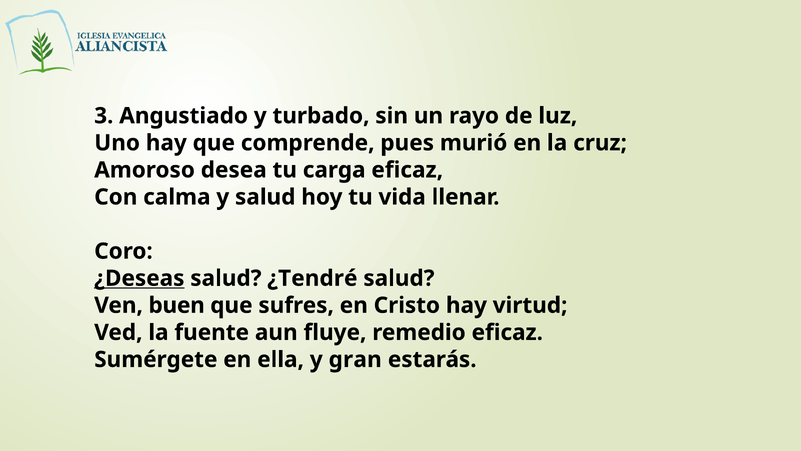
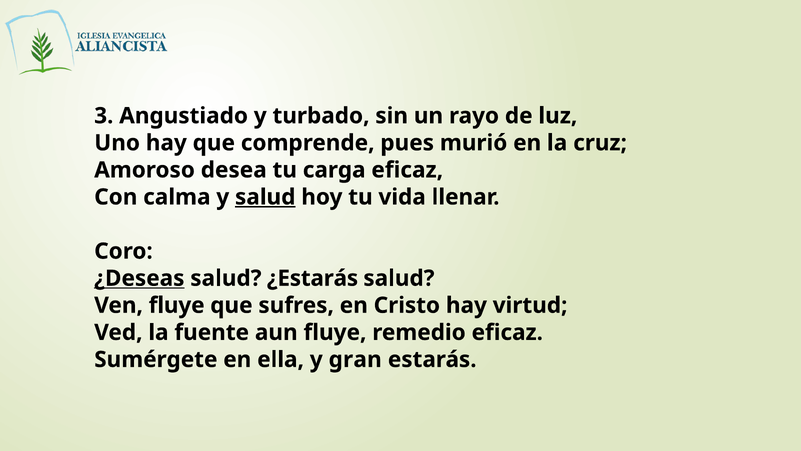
salud underline: none -> present (265, 197)
¿Tendré: ¿Tendré -> ¿Estarás (313, 278)
Ven buen: buen -> fluye (177, 305)
